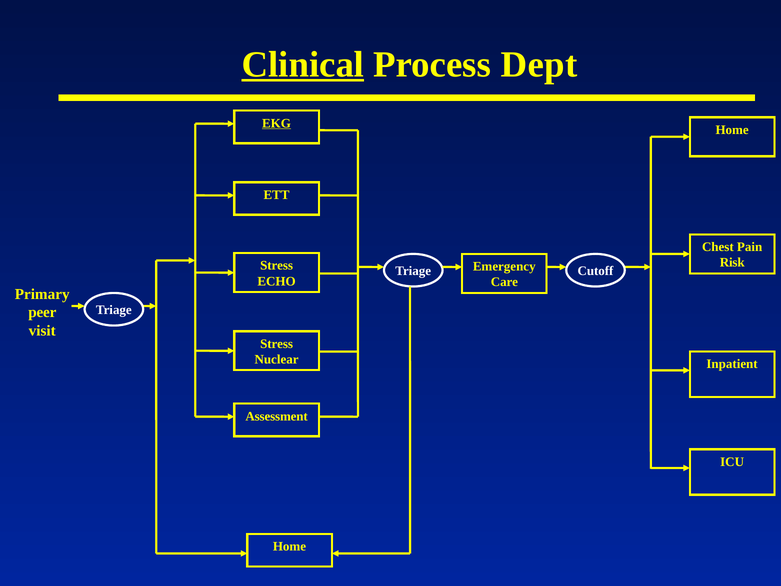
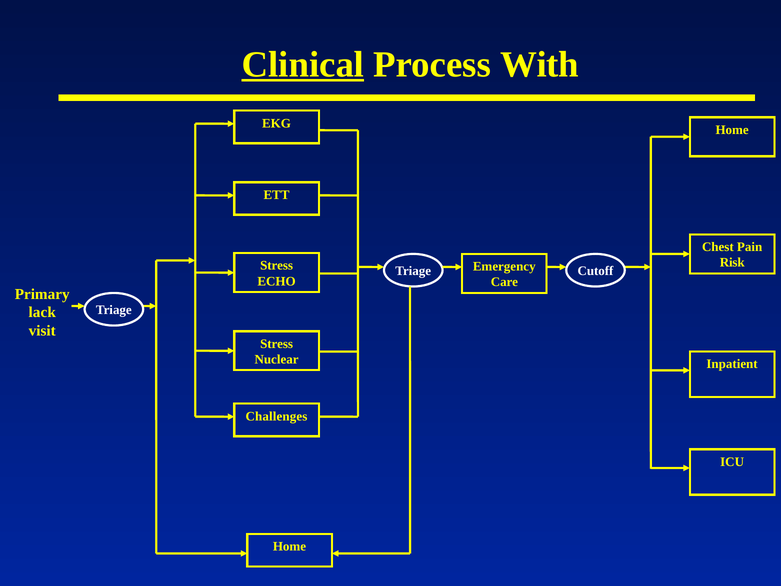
Dept: Dept -> With (539, 64)
EKG underline: present -> none (277, 123)
peer: peer -> lack (42, 312)
Assessment: Assessment -> Challenges (276, 416)
